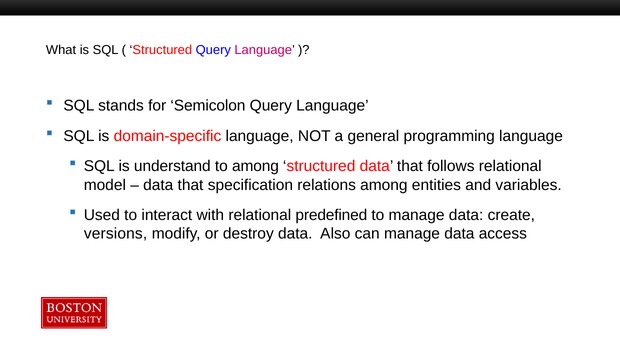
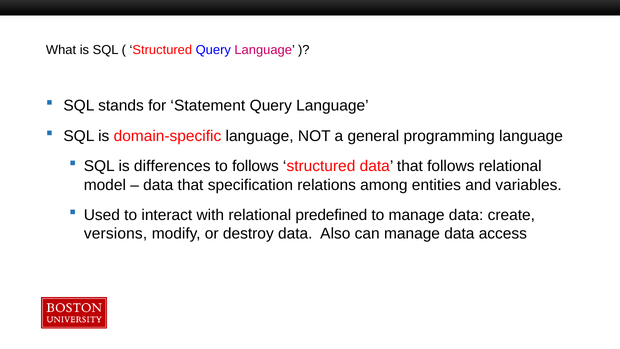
Semicolon: Semicolon -> Statement (208, 106)
understand: understand -> differences (172, 166)
to among: among -> follows (255, 166)
